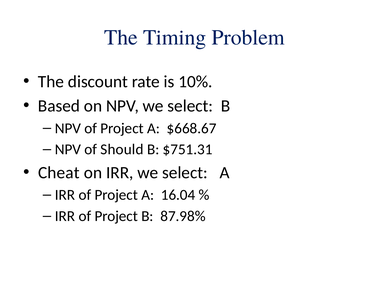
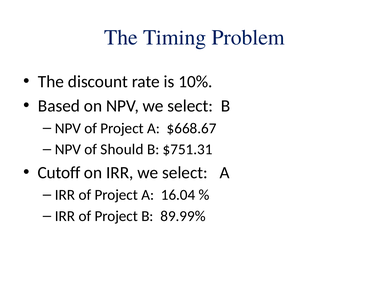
Cheat: Cheat -> Cutoff (59, 172)
87.98%: 87.98% -> 89.99% (183, 216)
